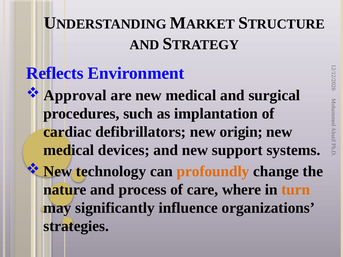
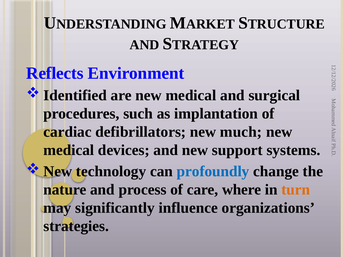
Approval: Approval -> Identified (75, 95)
origin: origin -> much (241, 132)
profoundly colour: orange -> blue (213, 171)
